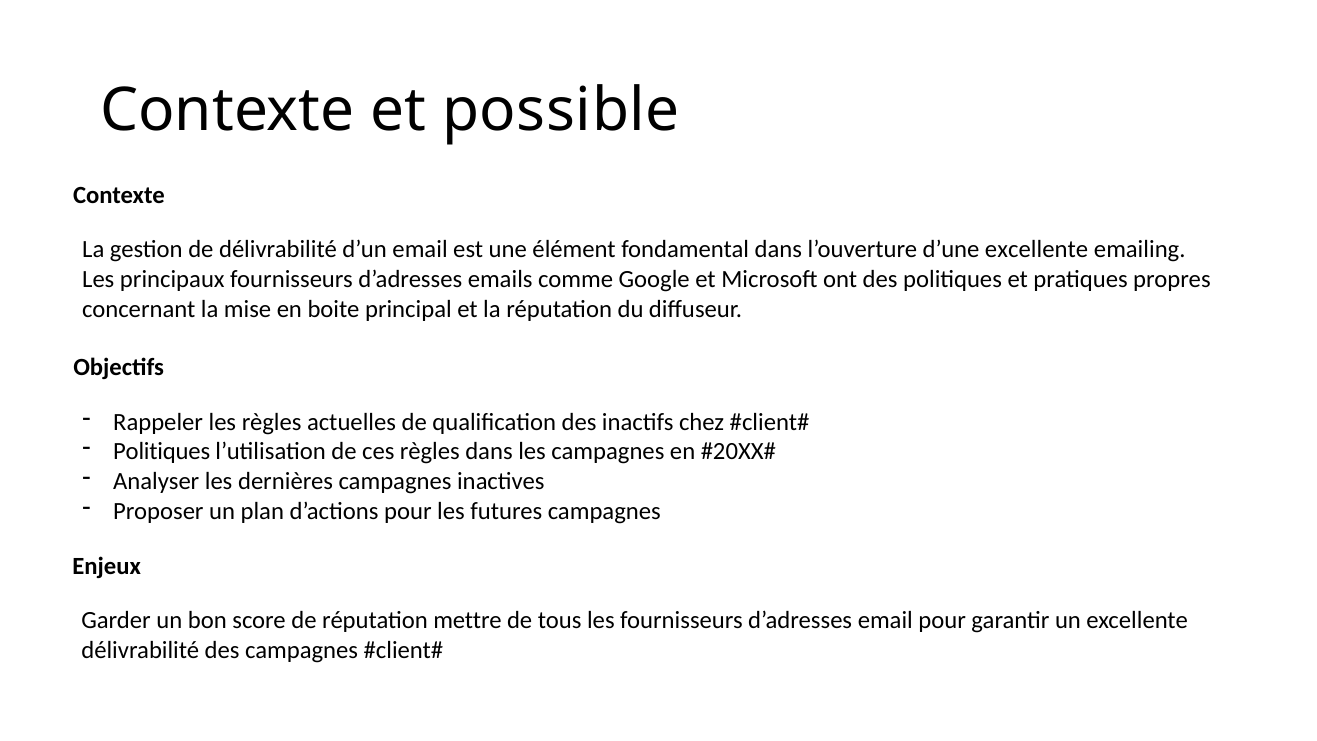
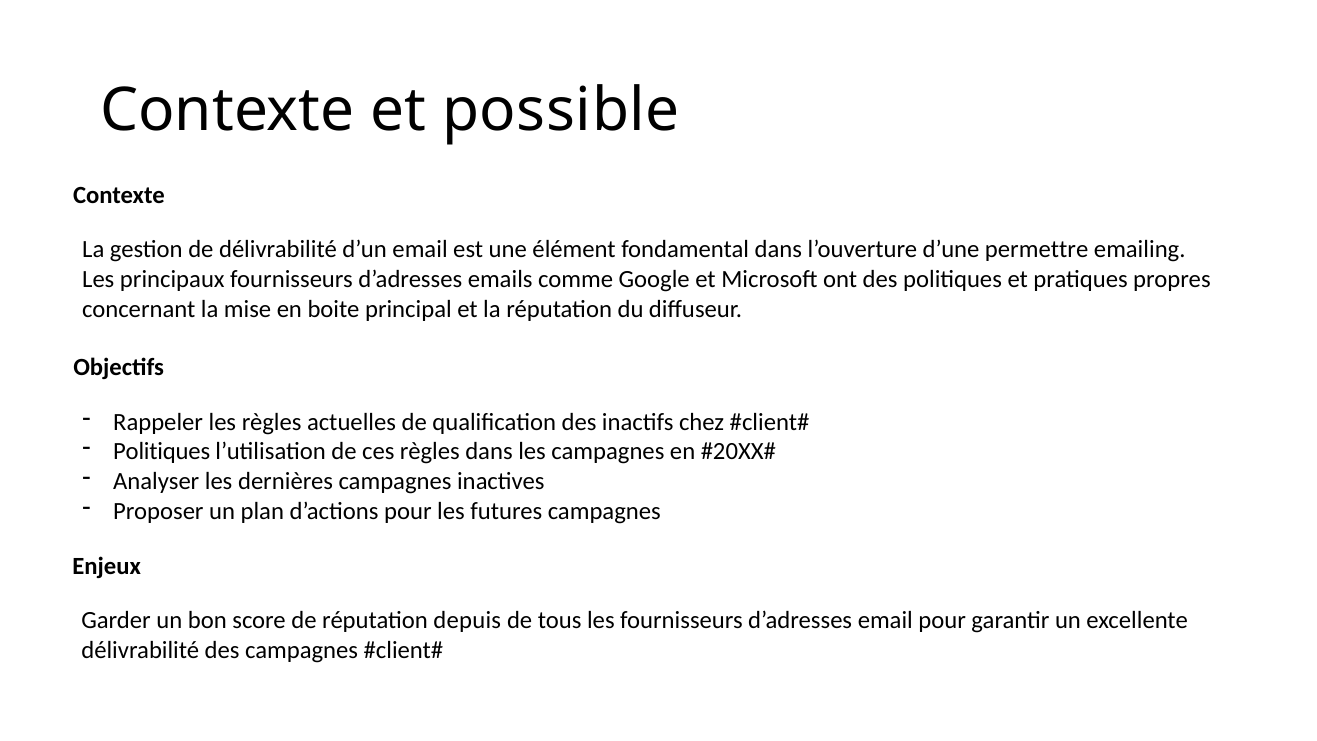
d’une excellente: excellente -> permettre (1037, 250)
mettre: mettre -> depuis (467, 621)
